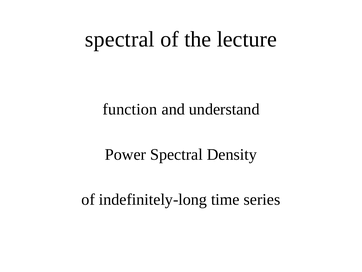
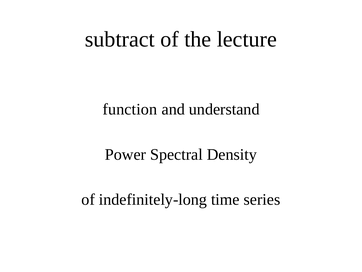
spectral: spectral -> subtract (120, 39)
